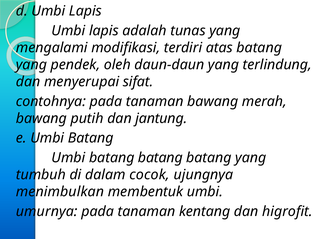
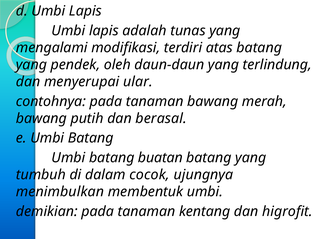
sifat: sifat -> ular (138, 82)
jantung: jantung -> berasal (161, 119)
Umbi batang batang: batang -> buatan (160, 158)
umurnya: umurnya -> demikian (47, 212)
